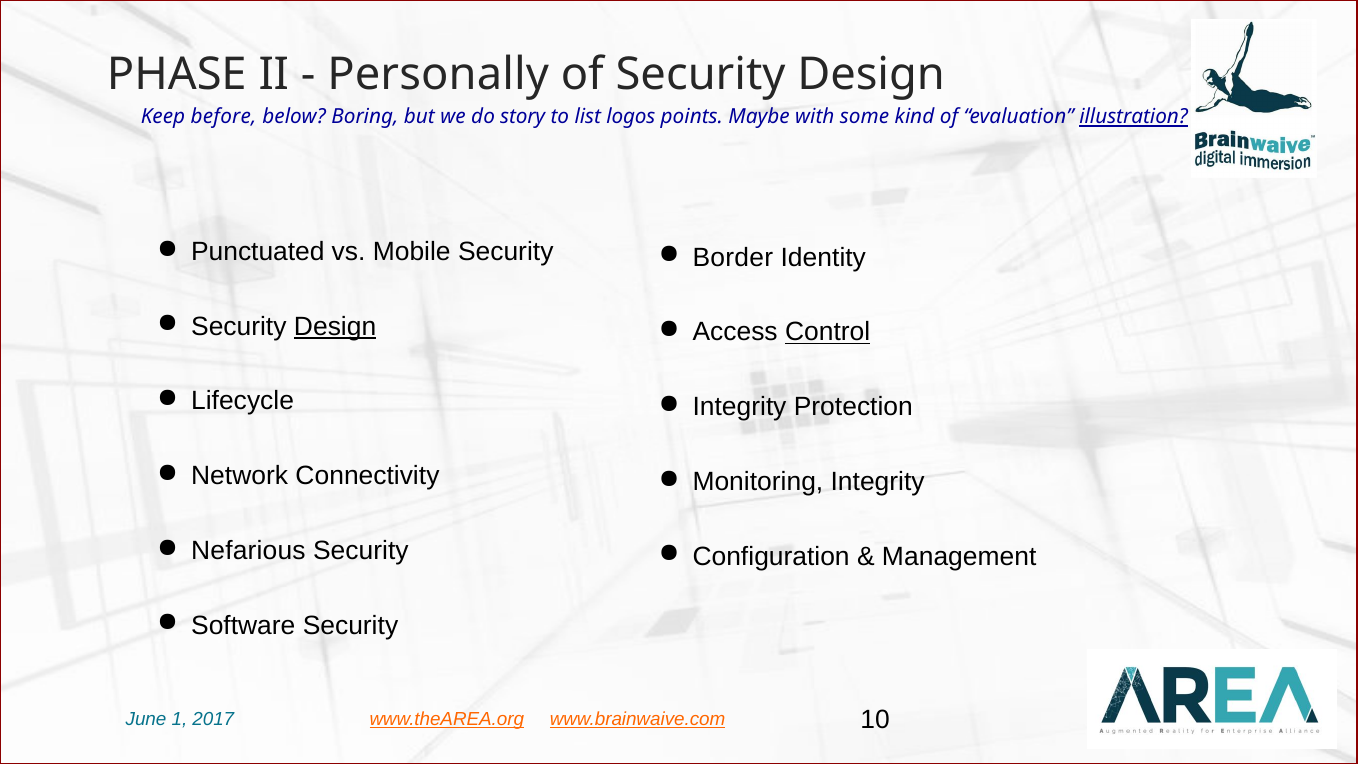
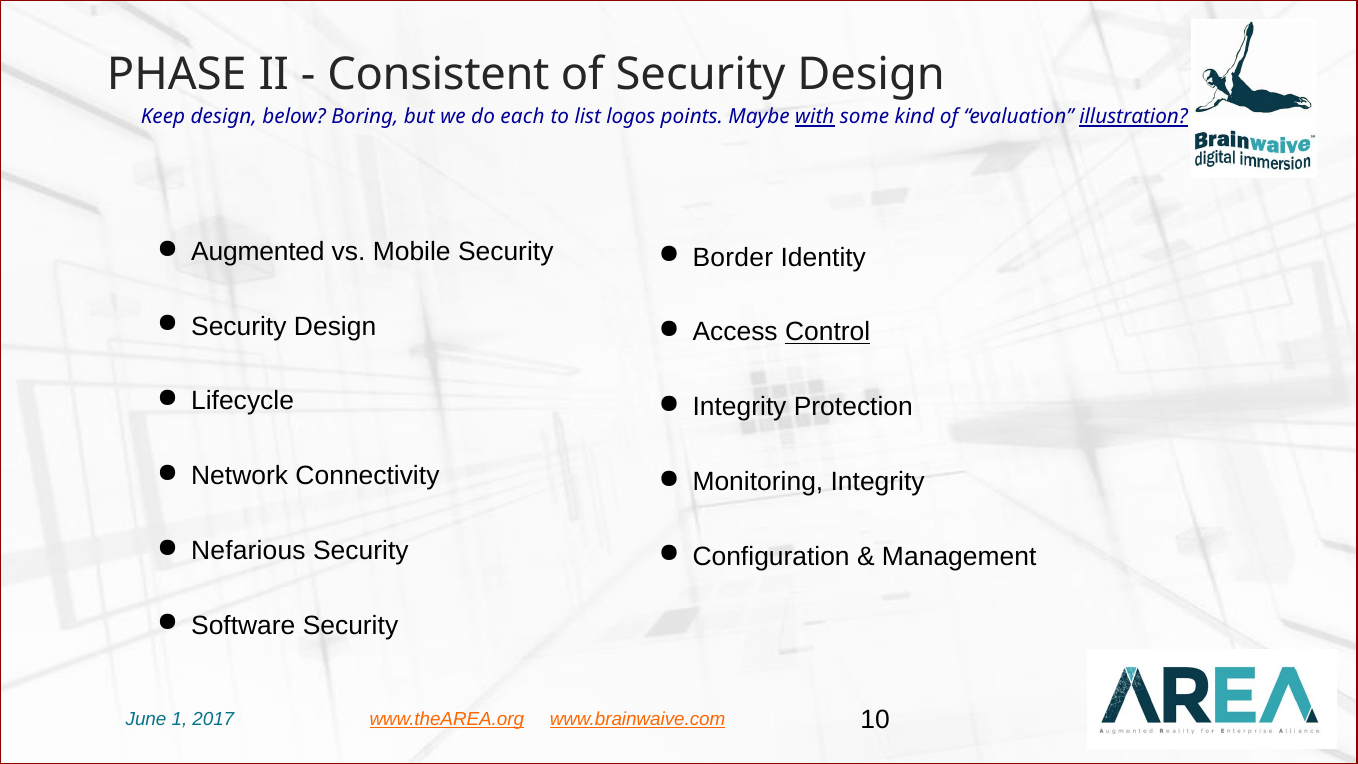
Personally: Personally -> Consistent (438, 75)
Keep before: before -> design (224, 117)
story: story -> each (522, 117)
with underline: none -> present (815, 117)
Punctuated: Punctuated -> Augmented (258, 252)
Design underline: present -> none (335, 326)
